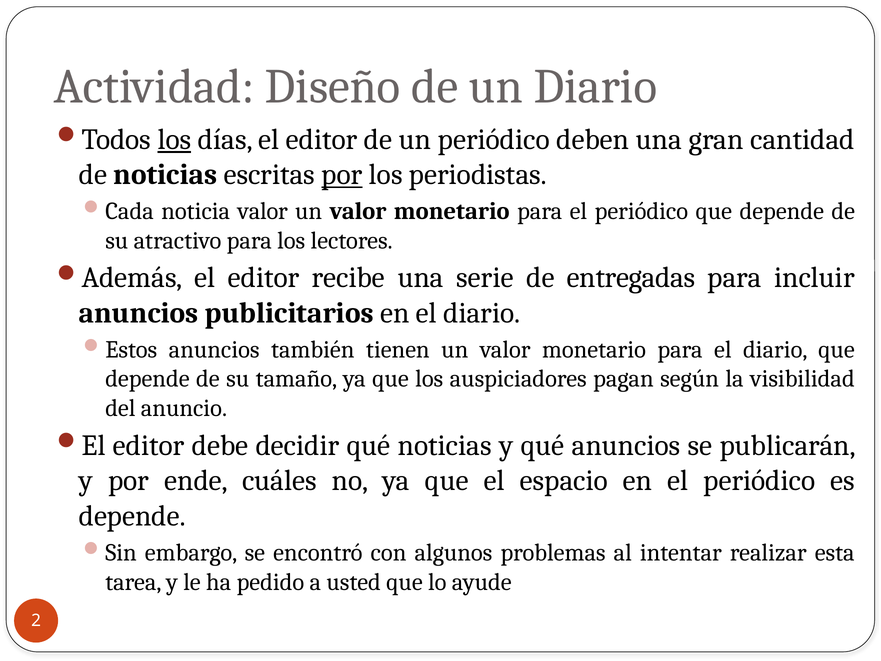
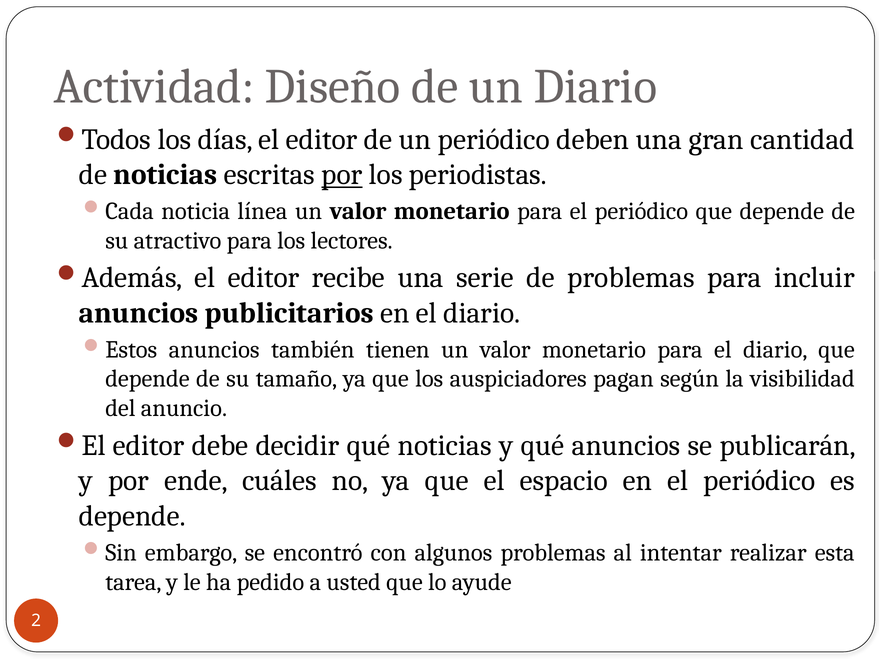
los underline: present -> none (174, 139)
noticia valor: valor -> línea (262, 211)
de entregadas: entregadas -> problemas (631, 278)
